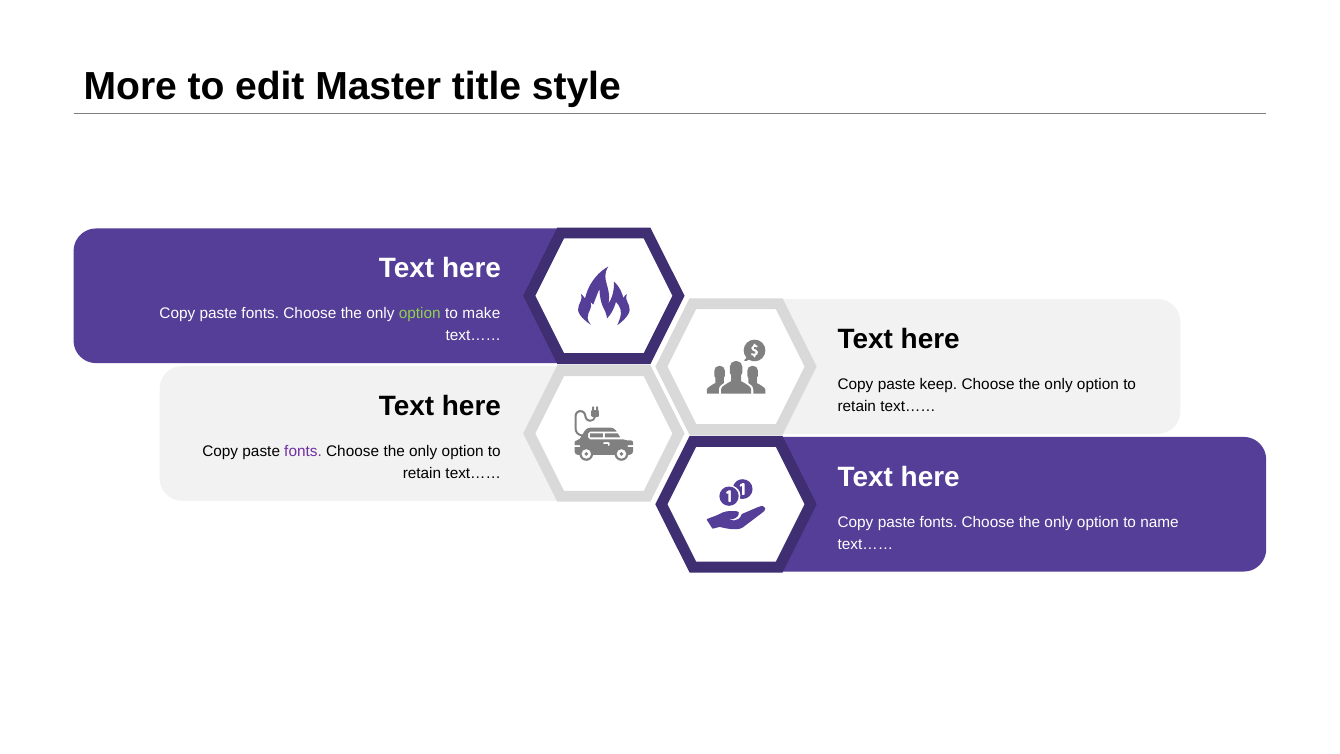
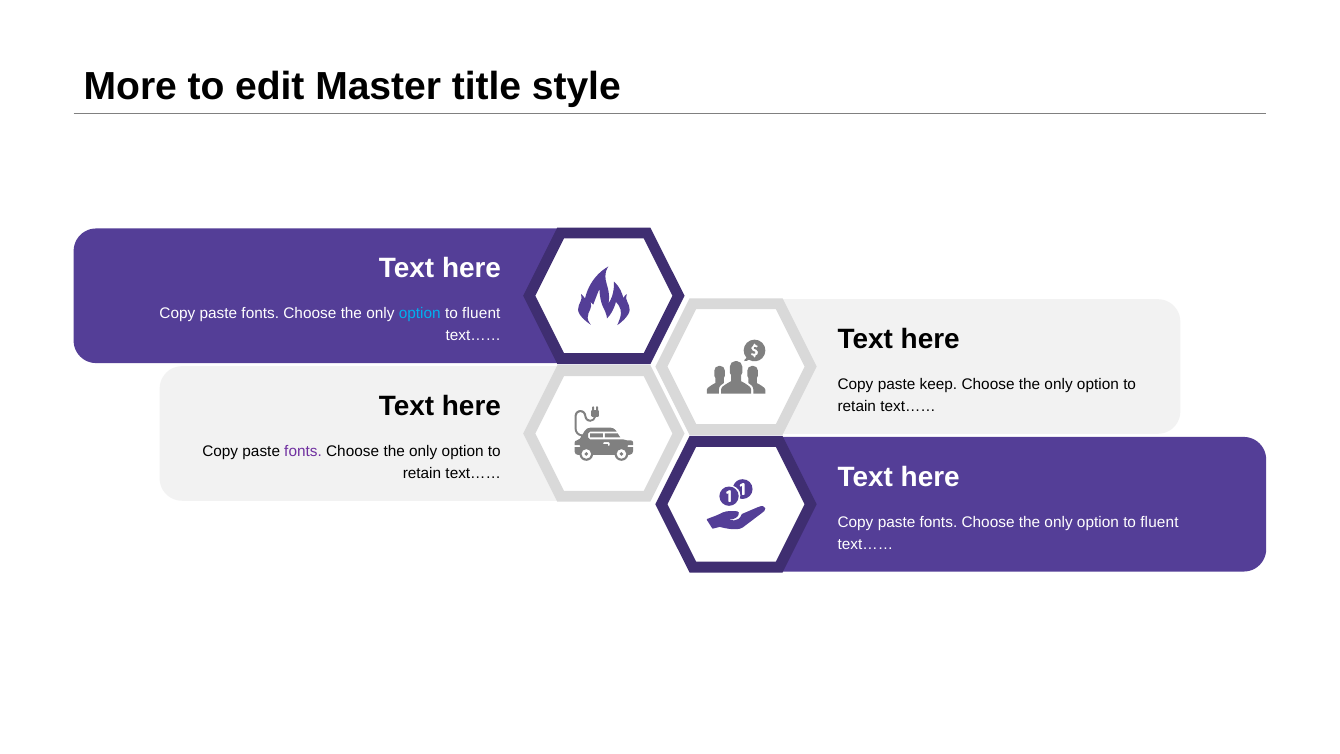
option colour: light green -> light blue (420, 314)
make: make -> fluent (481, 314)
name: name -> fluent (1159, 522)
